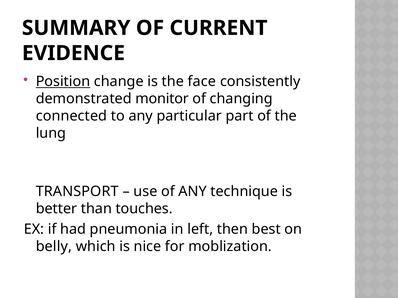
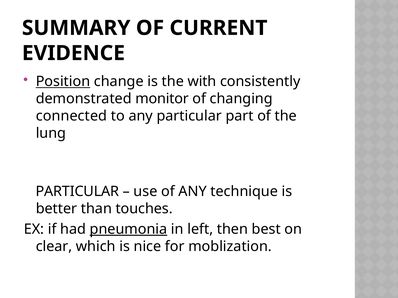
face: face -> with (202, 82)
TRANSPORT: TRANSPORT -> PARTICULAR (77, 192)
pneumonia underline: none -> present (128, 229)
belly: belly -> clear (54, 247)
